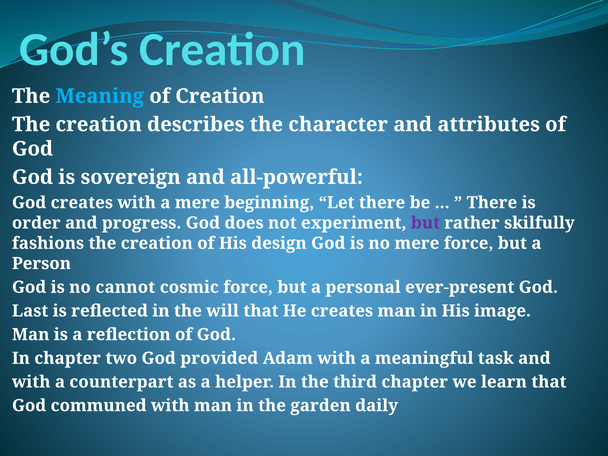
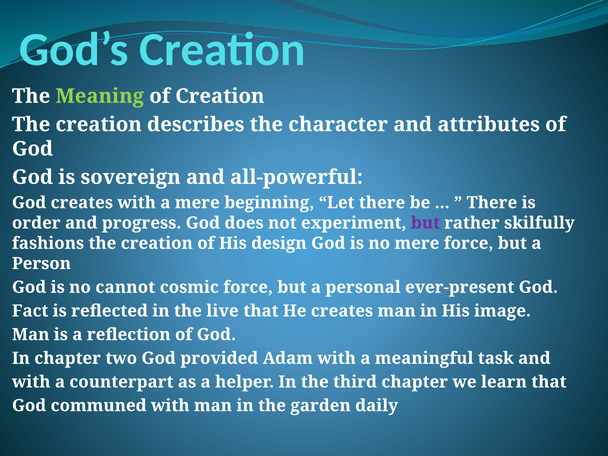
Meaning colour: light blue -> light green (100, 96)
Last: Last -> Fact (30, 311)
will: will -> live (223, 311)
